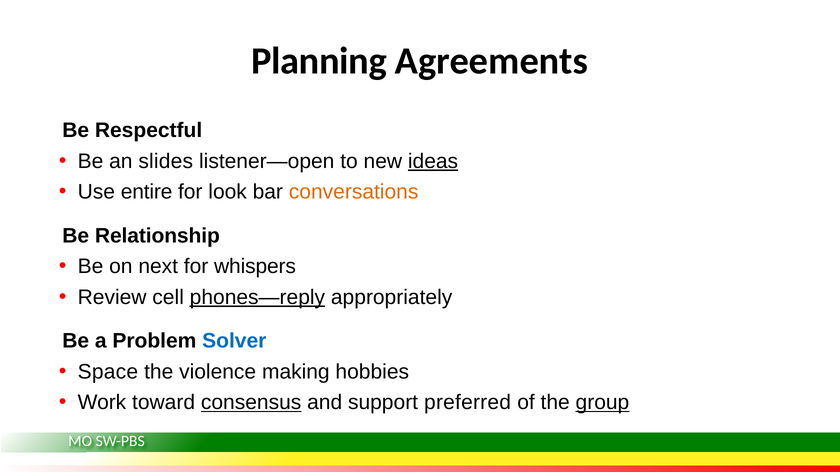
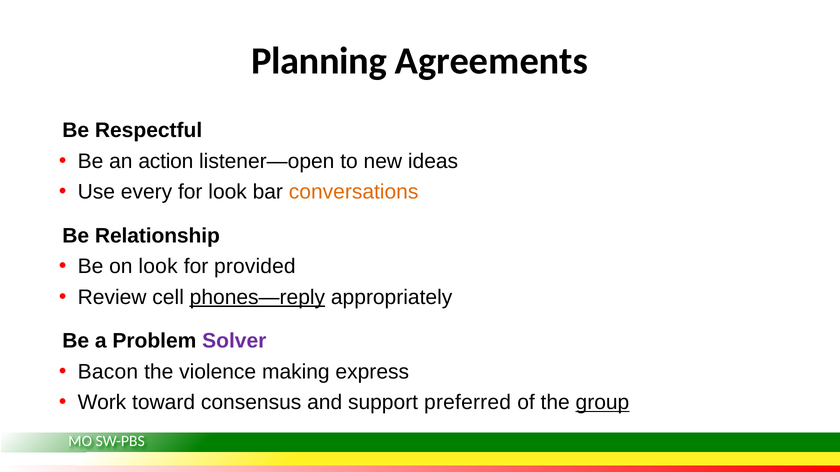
slides: slides -> action (166, 161)
ideas underline: present -> none (433, 161)
entire: entire -> every (147, 192)
on next: next -> look (158, 267)
whispers: whispers -> provided (255, 267)
Solver colour: blue -> purple (234, 341)
Space: Space -> Bacon (108, 372)
hobbies: hobbies -> express (372, 372)
consensus underline: present -> none (251, 403)
